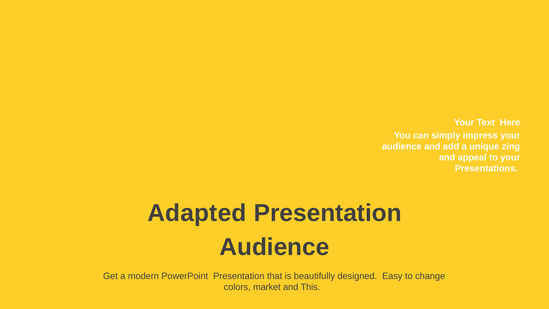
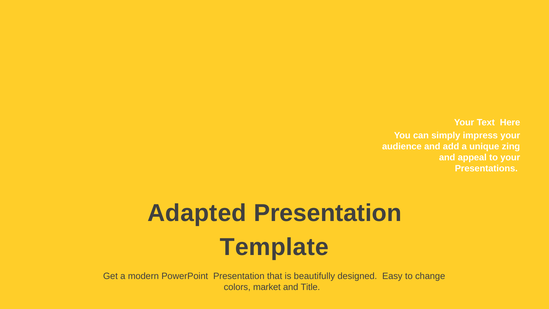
Audience: Audience -> Template (274, 247)
This: This -> Title (310, 287)
